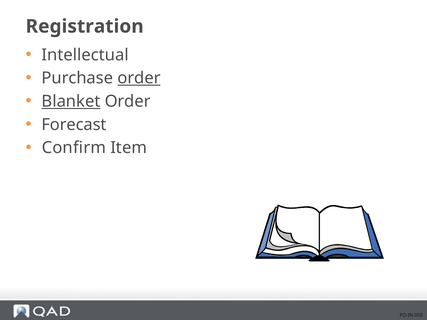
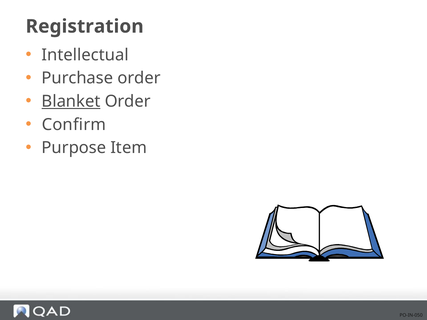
order underline: present -> none (139, 78)
Forecast: Forecast -> Confirm (74, 125)
Confirm: Confirm -> Purpose (74, 148)
